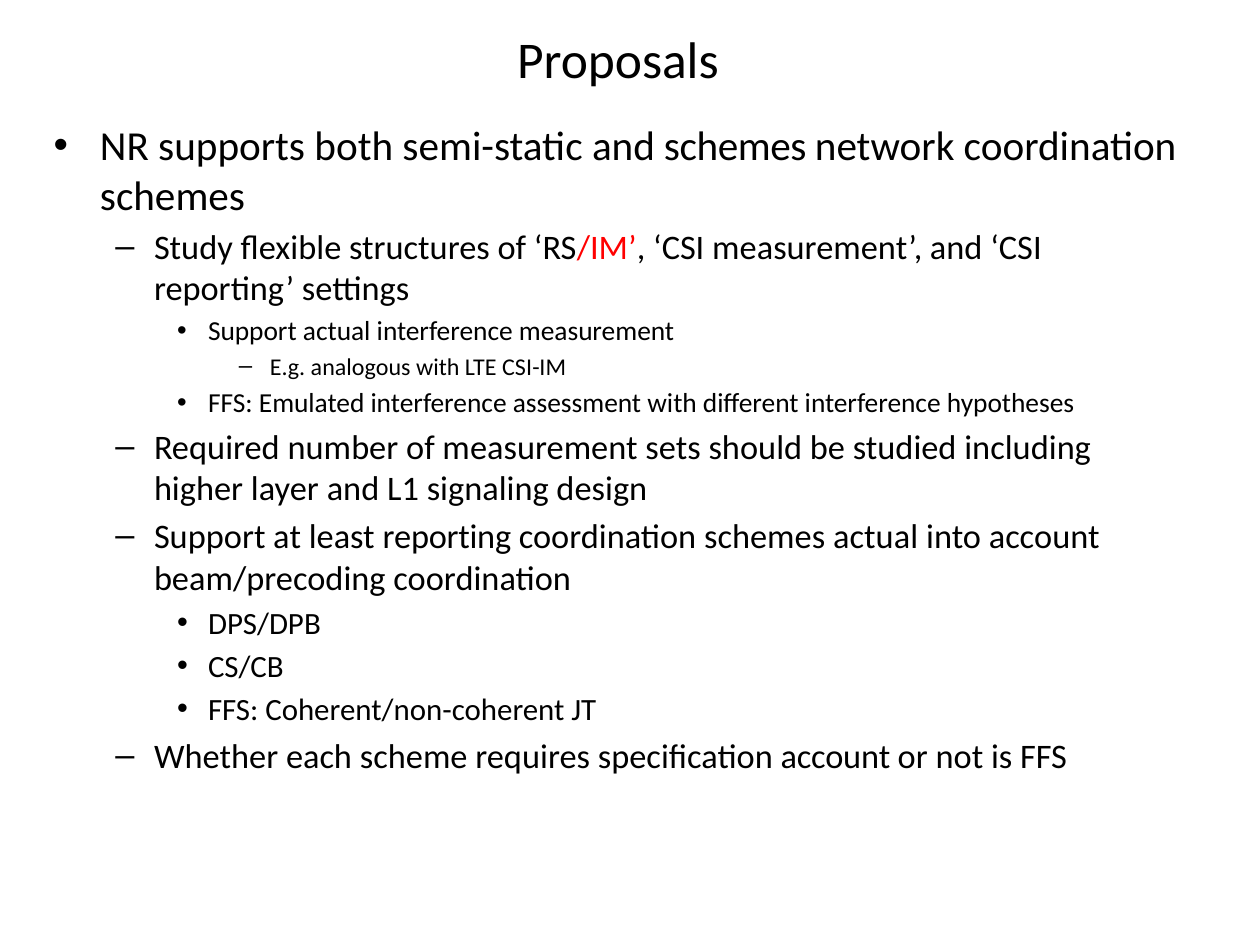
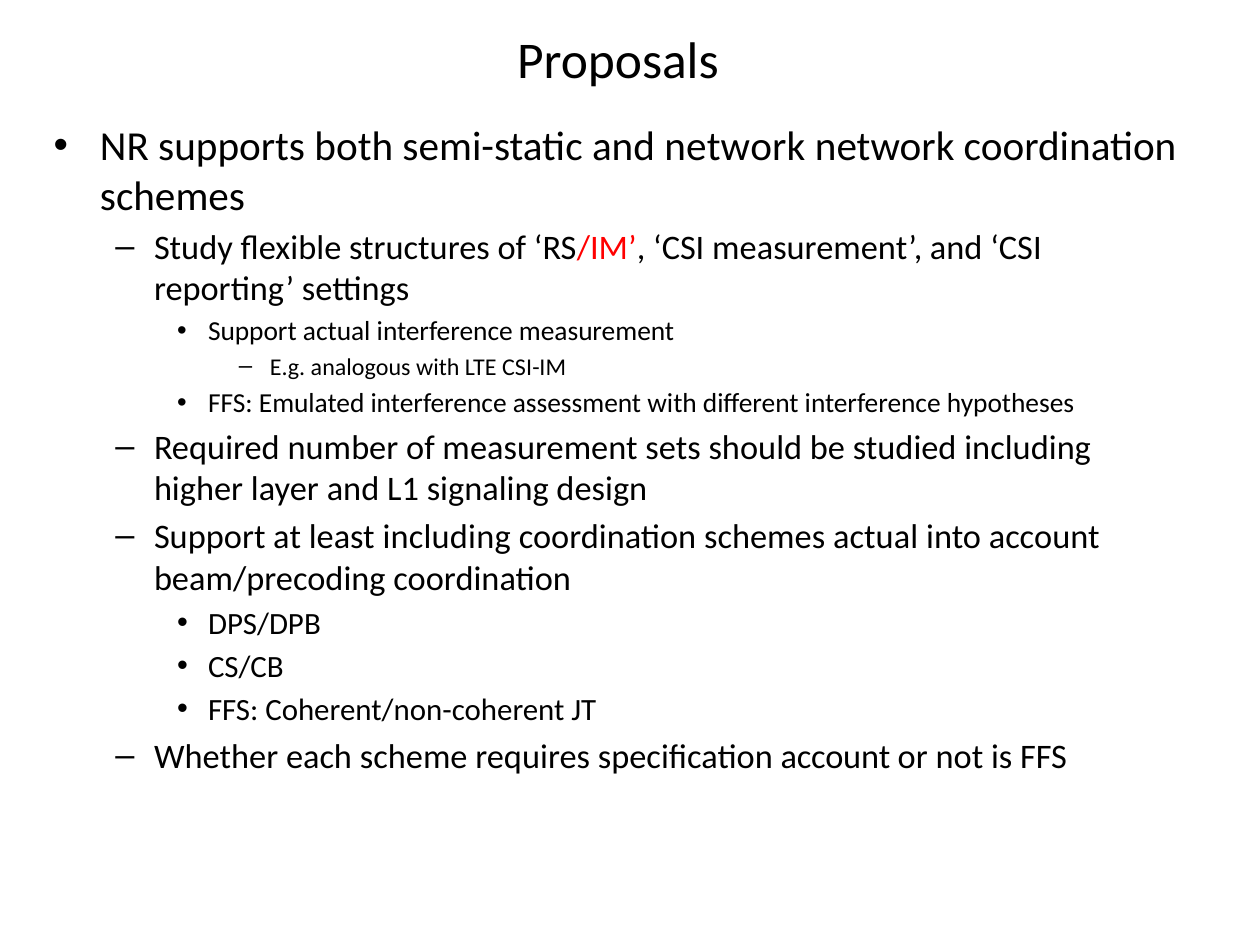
and schemes: schemes -> network (735, 147)
least reporting: reporting -> including (447, 538)
